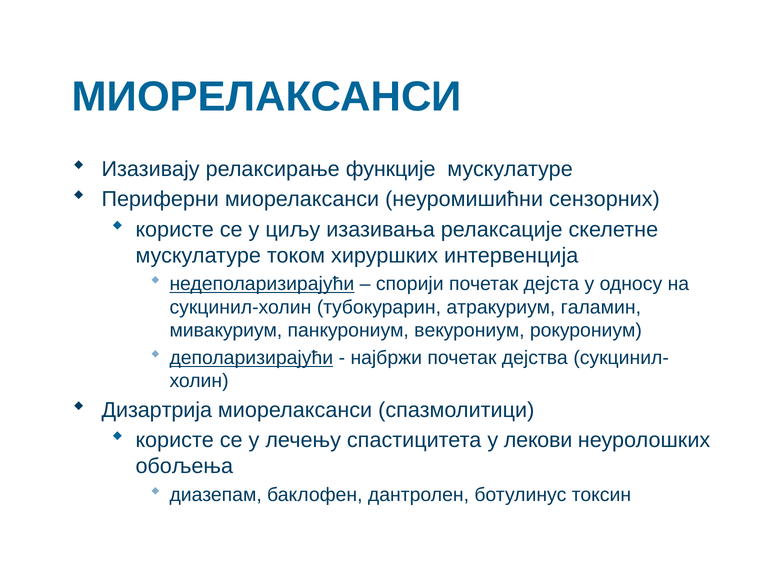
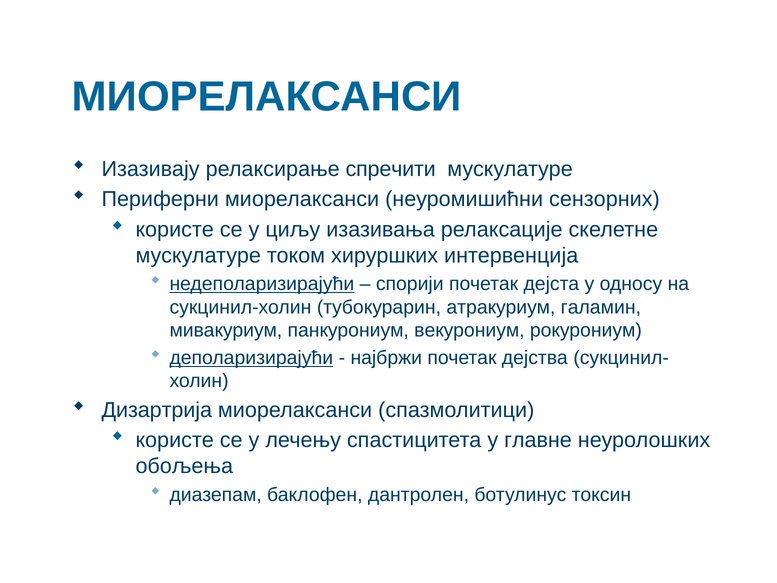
функције: функције -> спречити (391, 169)
лекови: лекови -> главне (538, 440)
